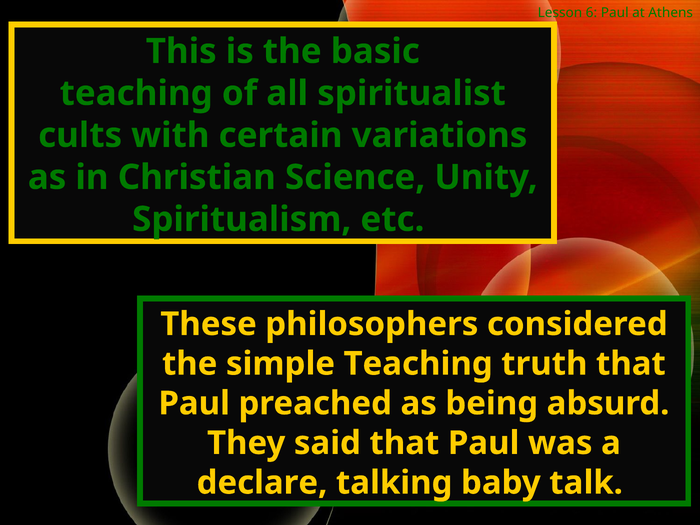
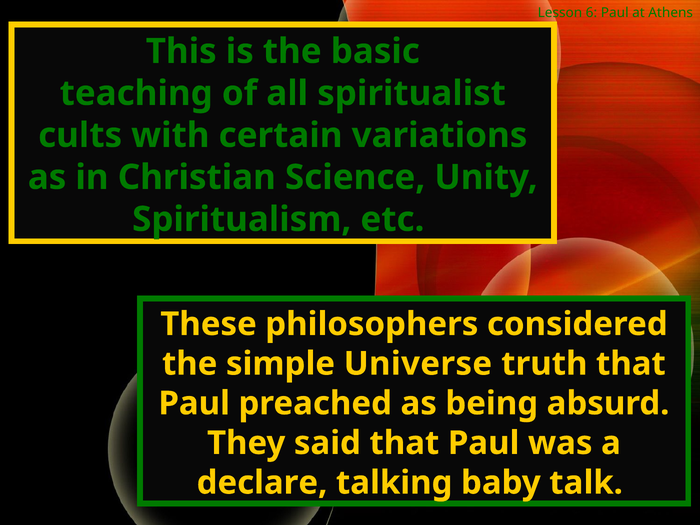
simple Teaching: Teaching -> Universe (418, 364)
